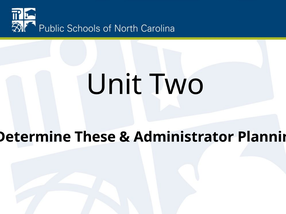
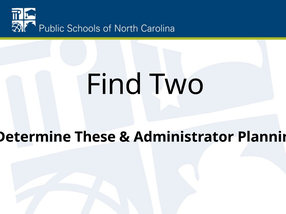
Unit: Unit -> Find (114, 85)
